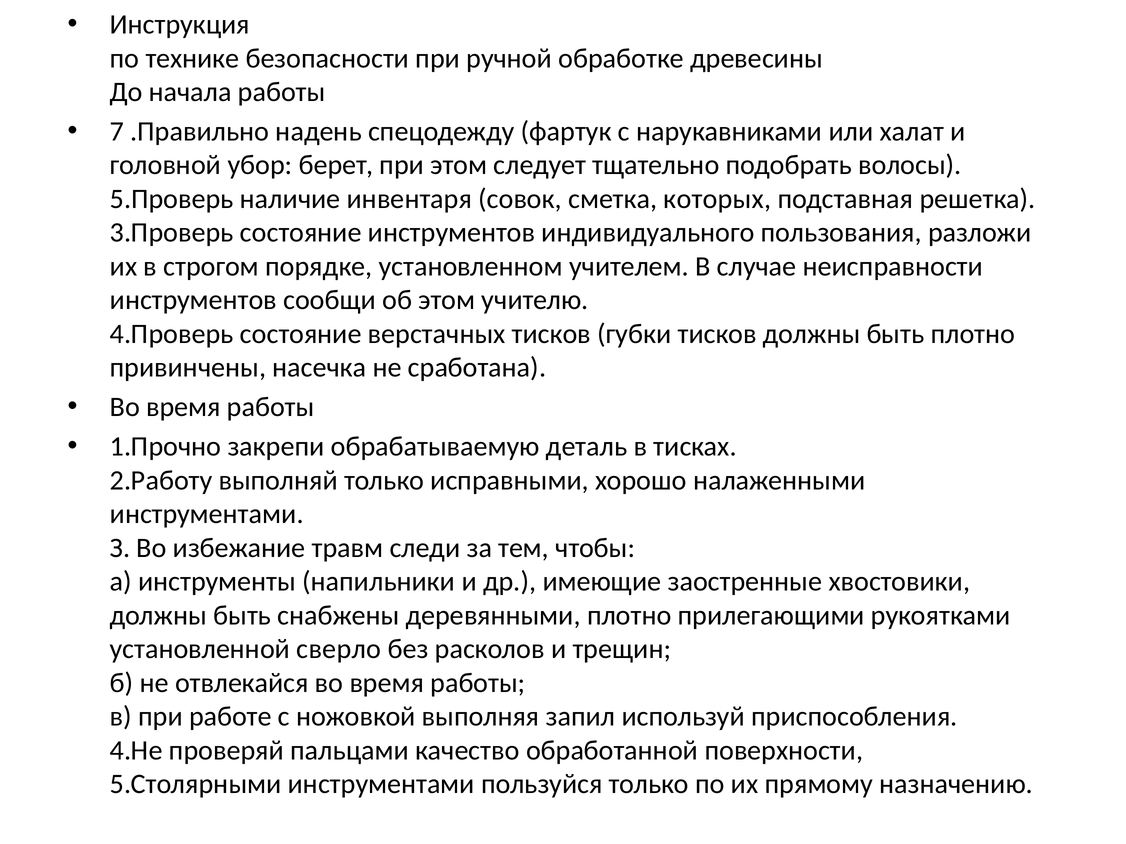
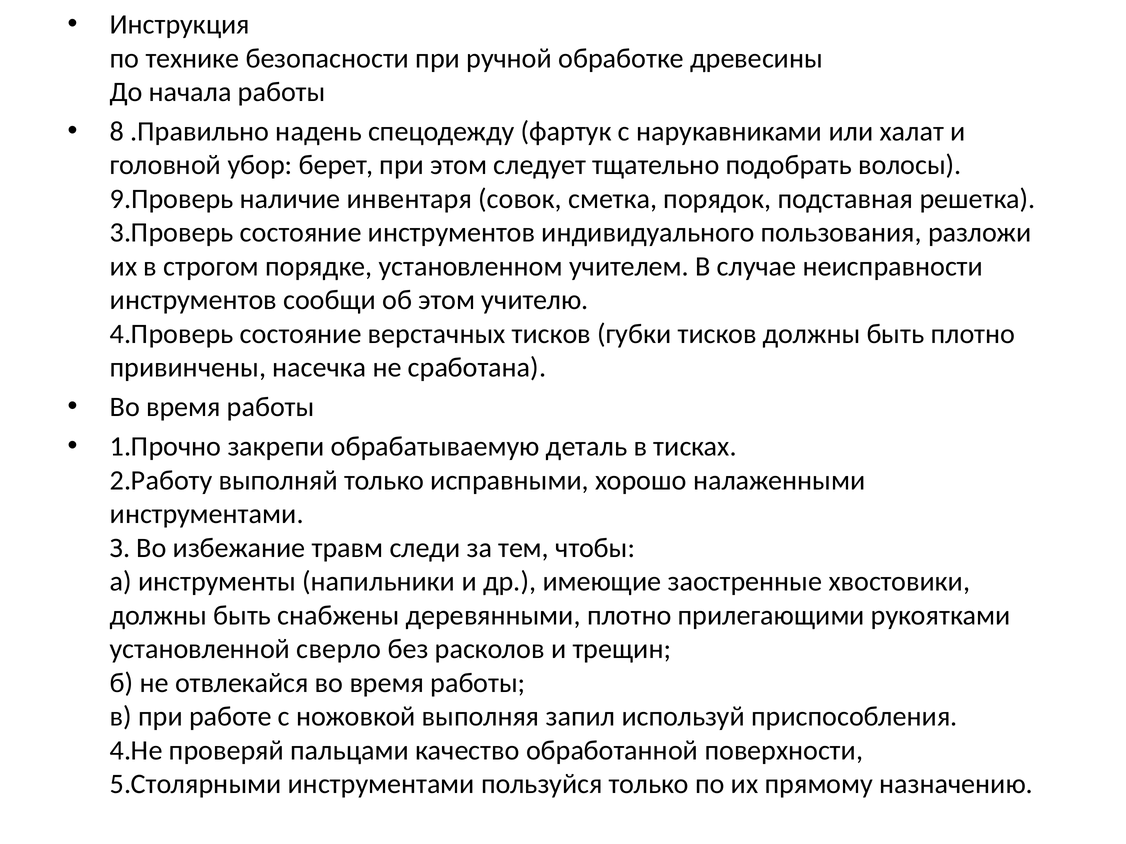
7: 7 -> 8 (117, 131)
5.Проверь: 5.Проверь -> 9.Проверь (172, 199)
которых: которых -> порядок (717, 199)
